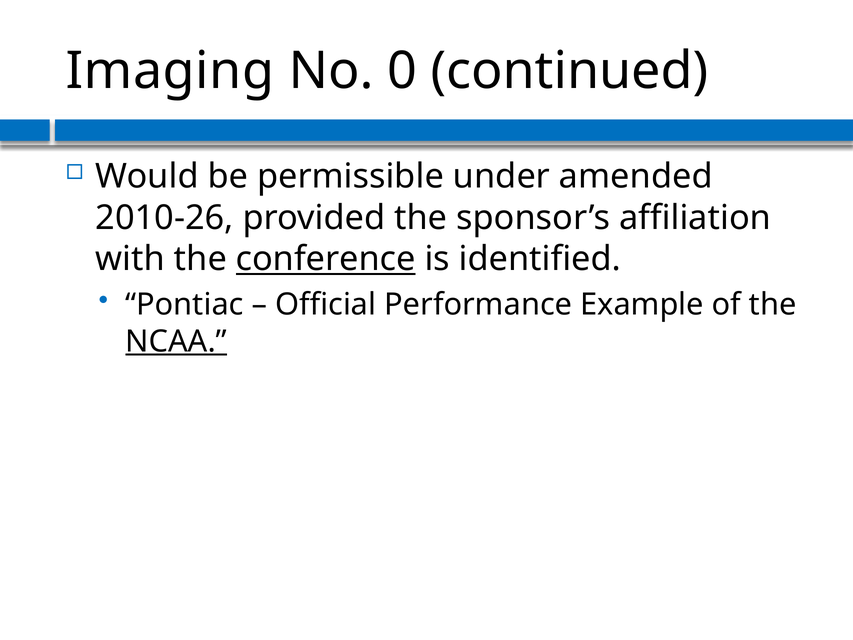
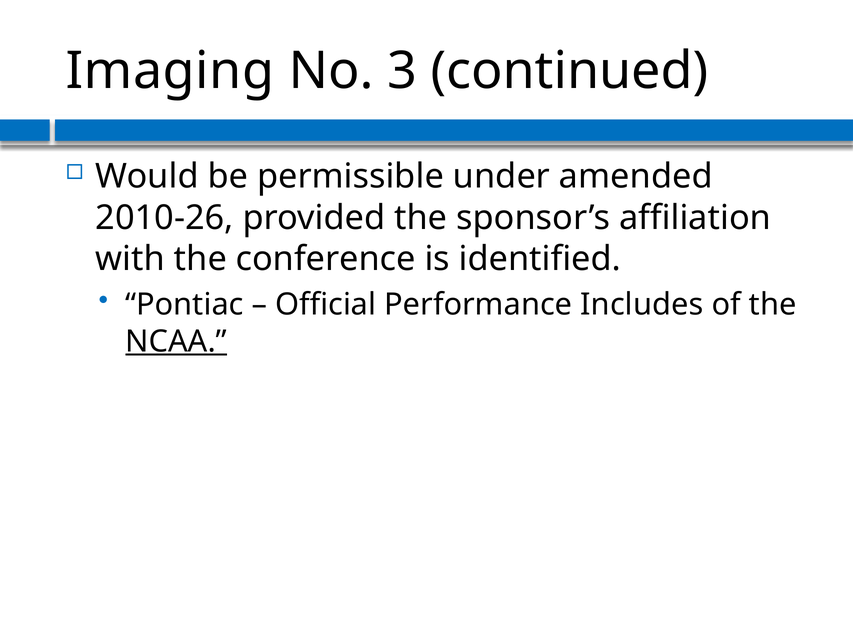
0: 0 -> 3 (402, 71)
conference underline: present -> none (326, 259)
Example: Example -> Includes (642, 304)
